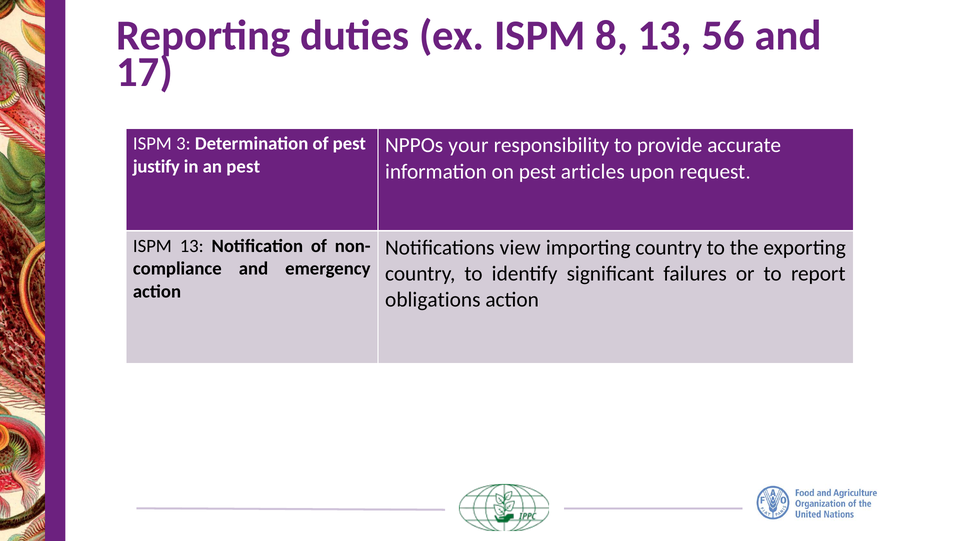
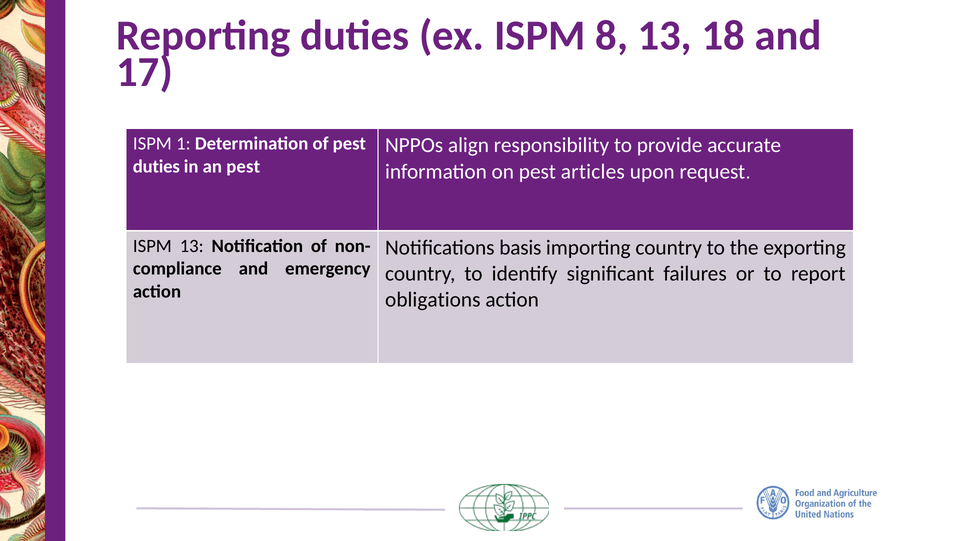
56: 56 -> 18 (723, 35)
3: 3 -> 1 (183, 144)
your: your -> align (469, 145)
justify: justify -> duties (156, 166)
view: view -> basis (520, 247)
